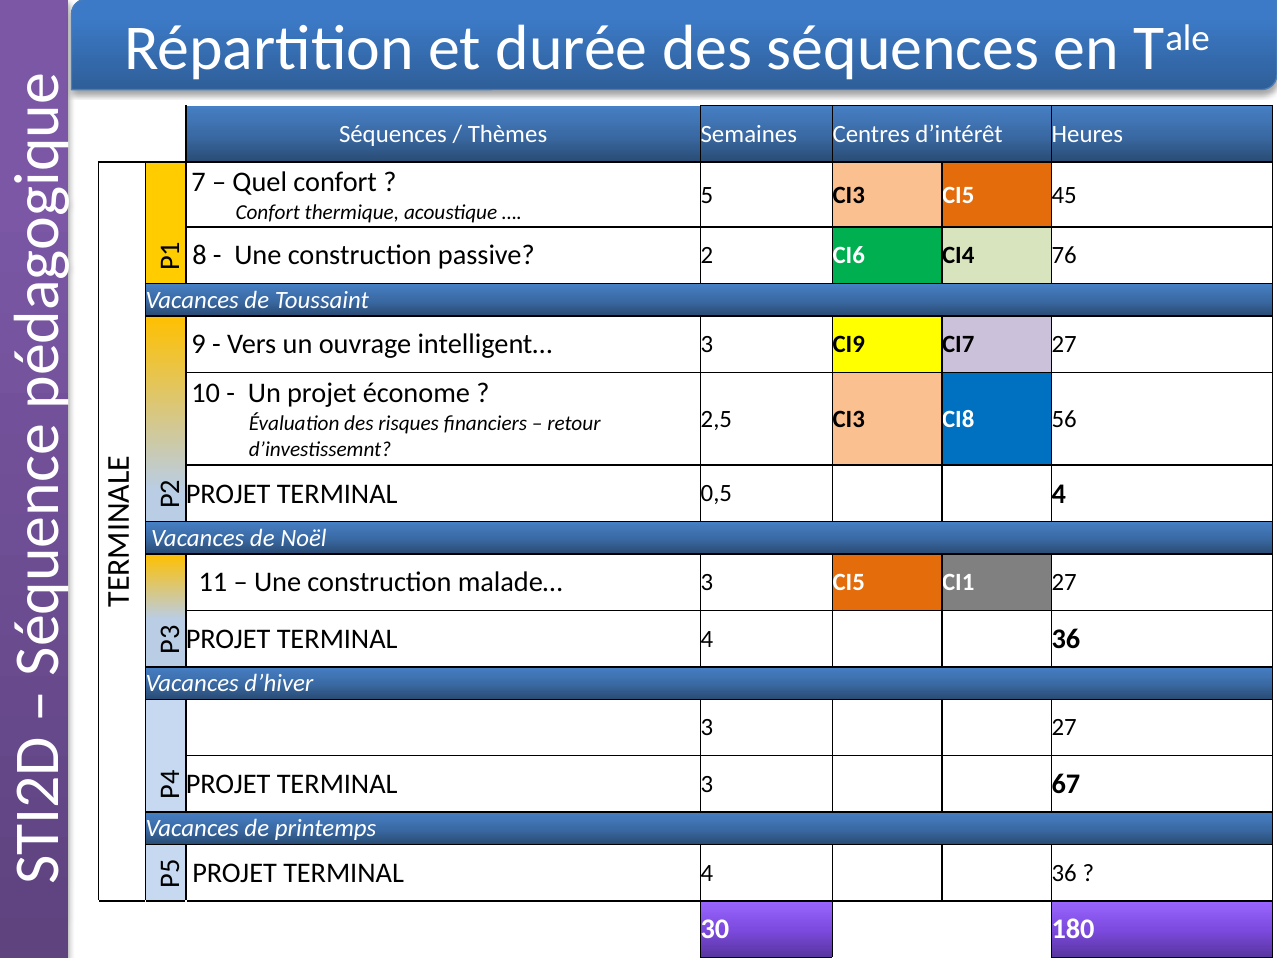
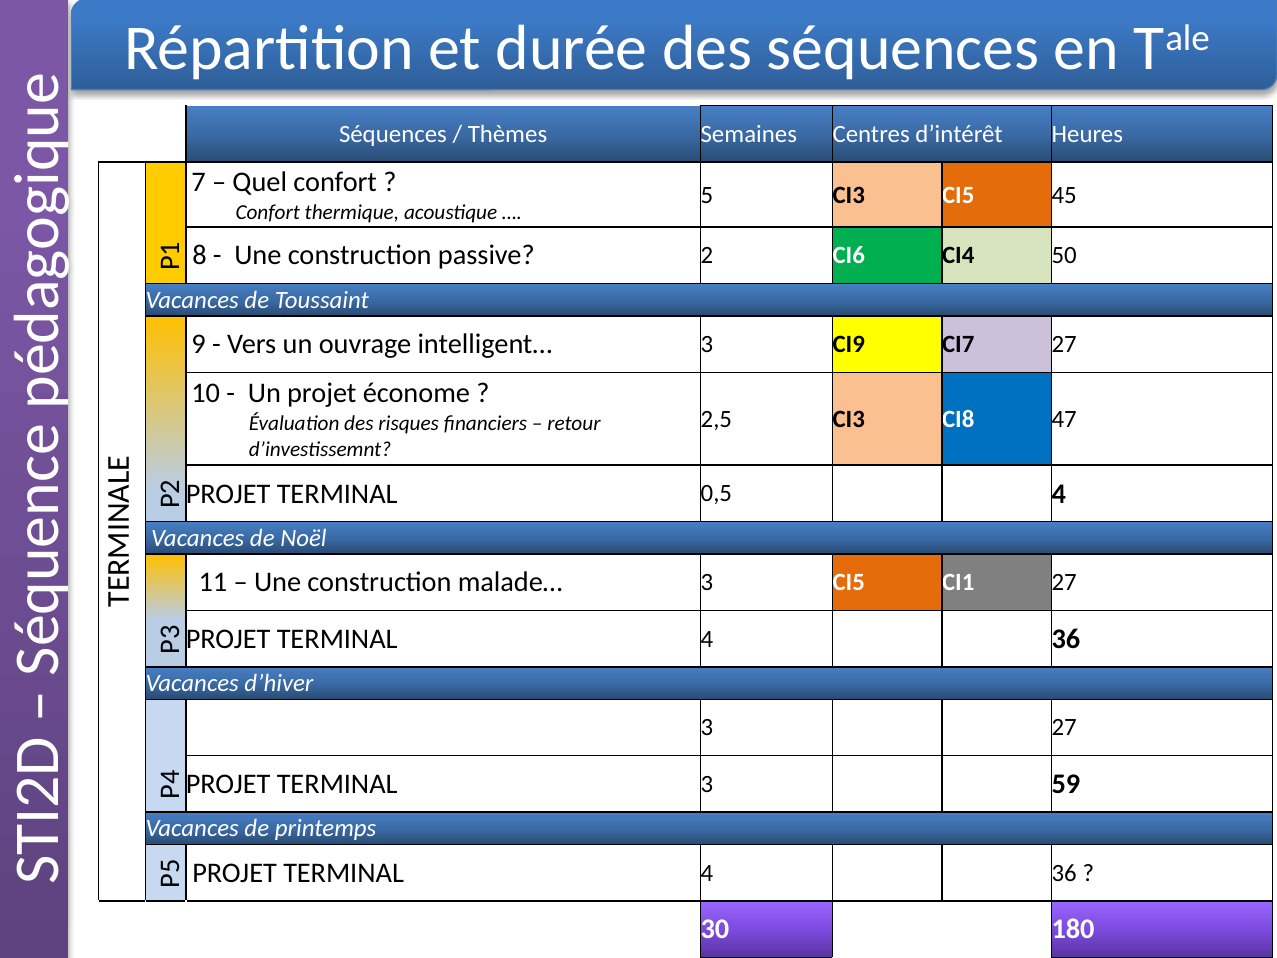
76: 76 -> 50 (1064, 255)
56: 56 -> 47 (1064, 419)
67: 67 -> 59 (1066, 784)
